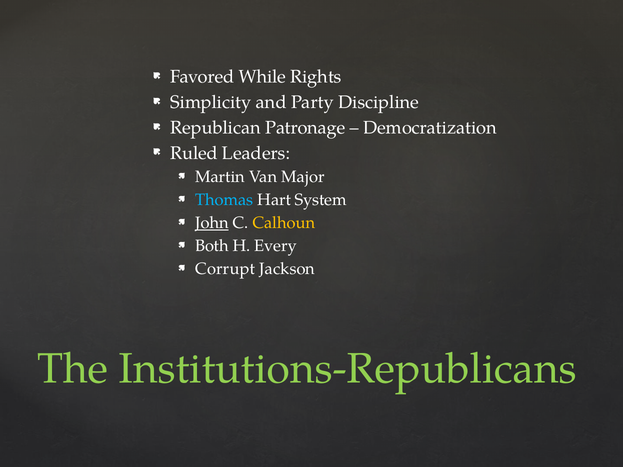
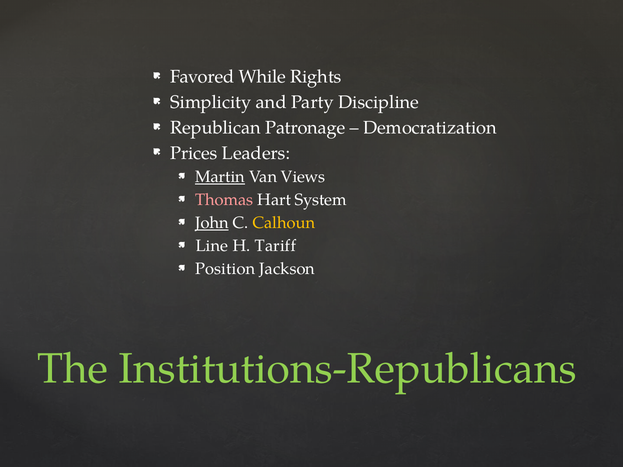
Ruled: Ruled -> Prices (194, 153)
Martin underline: none -> present (220, 177)
Major: Major -> Views (303, 177)
Thomas colour: light blue -> pink (224, 200)
Both: Both -> Line (212, 246)
Every: Every -> Tariff (275, 246)
Corrupt: Corrupt -> Position (225, 269)
